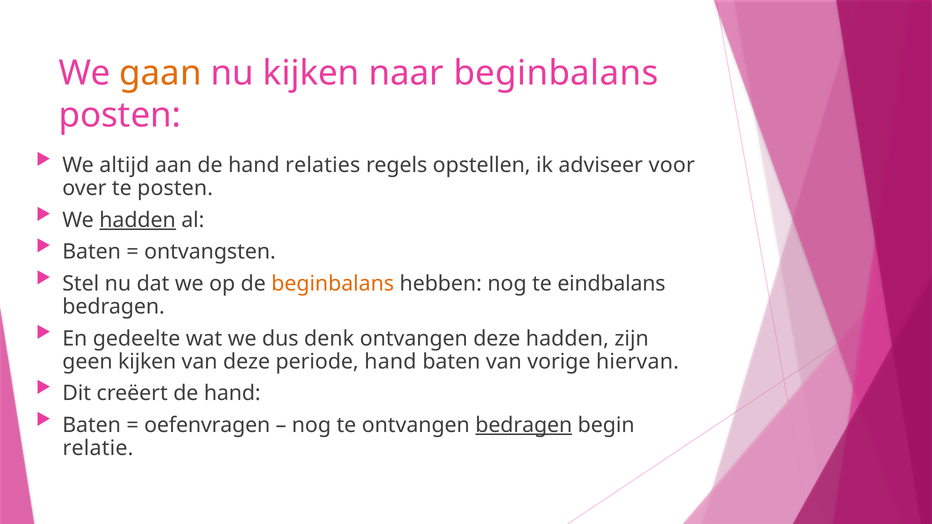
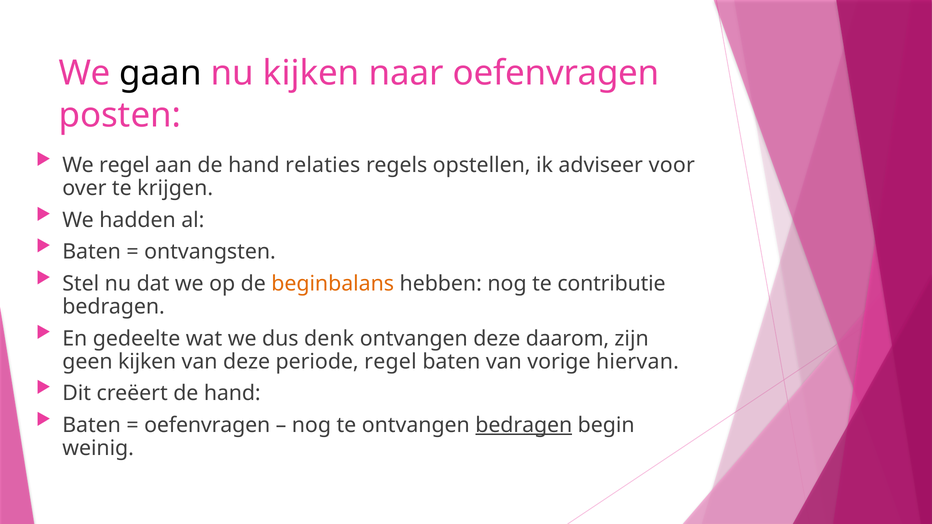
gaan colour: orange -> black (160, 74)
naar beginbalans: beginbalans -> oefenvragen (556, 74)
We altijd: altijd -> regel (124, 165)
te posten: posten -> krijgen (175, 188)
hadden underline: present -> none (138, 220)
eindbalans: eindbalans -> contributie (611, 284)
deze hadden: hadden -> daarom (568, 339)
periode hand: hand -> regel (390, 362)
relatie: relatie -> weinig (98, 448)
